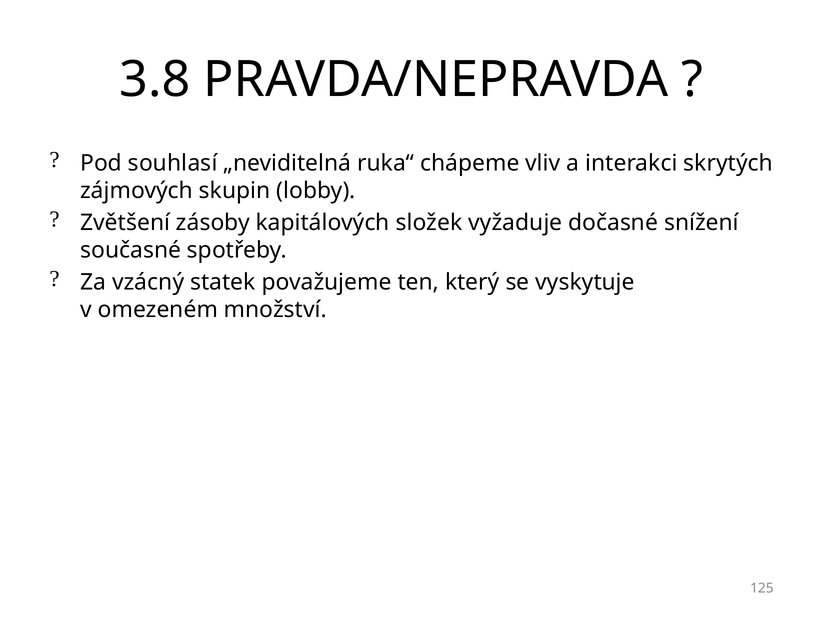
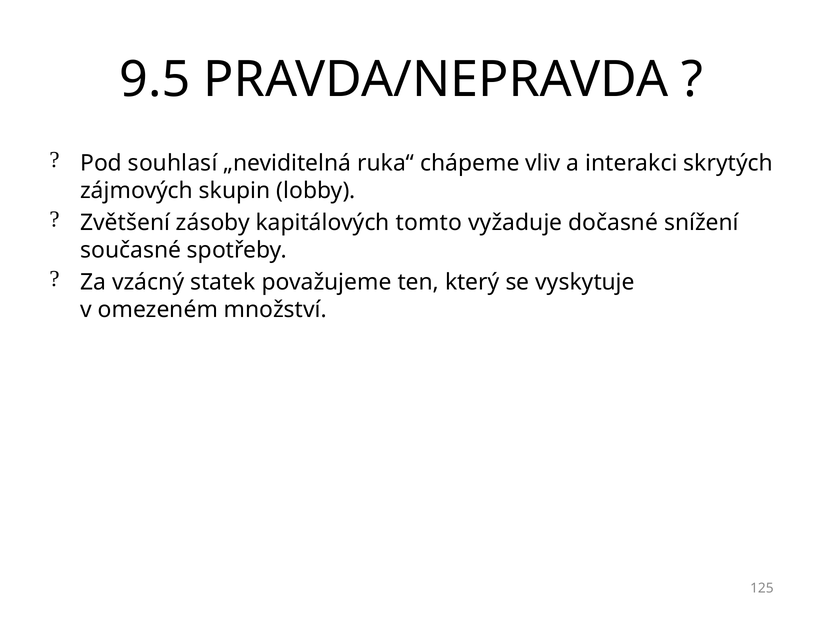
3.8: 3.8 -> 9.5 (155, 80)
složek: složek -> tomto (429, 223)
